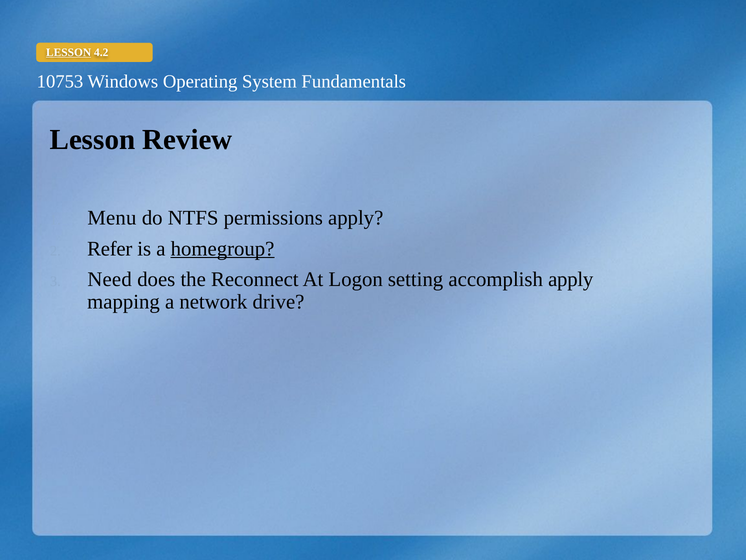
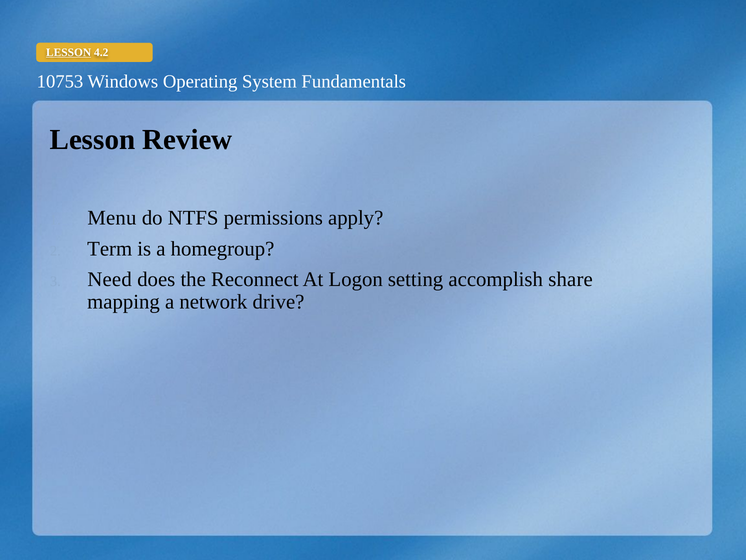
Refer: Refer -> Term (110, 248)
homegroup underline: present -> none (223, 248)
accomplish apply: apply -> share (571, 279)
